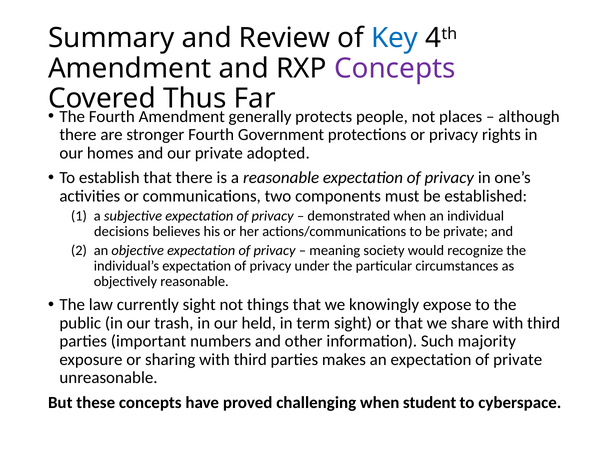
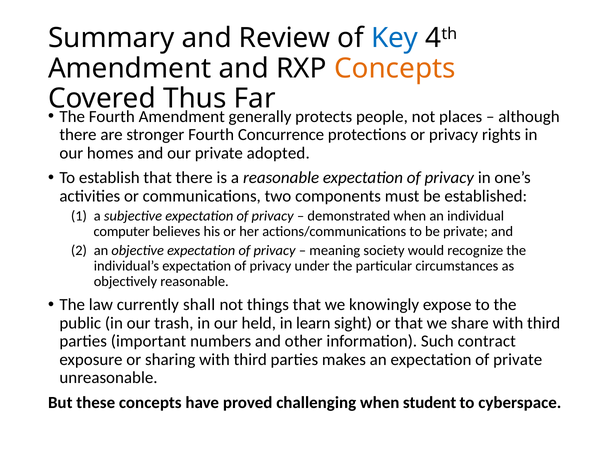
Concepts colour: purple -> orange (395, 68)
Government: Government -> Concurrence (281, 135)
decisions: decisions -> computer (122, 232)
currently sight: sight -> shall (199, 305)
term: term -> learn (313, 323)
majority: majority -> contract (487, 342)
